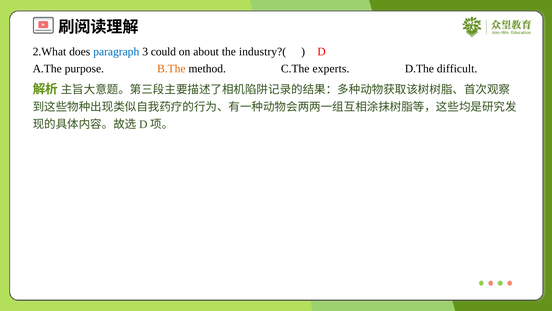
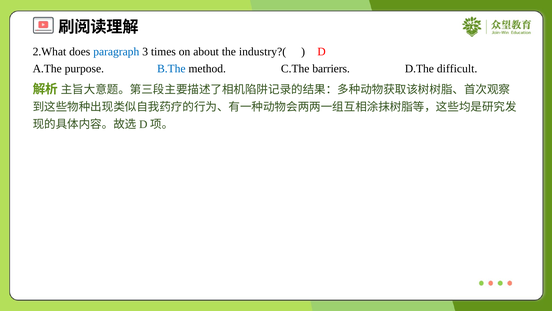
could: could -> times (163, 52)
B.The colour: orange -> blue (171, 69)
experts: experts -> barriers (331, 69)
